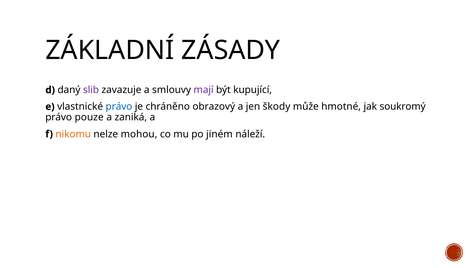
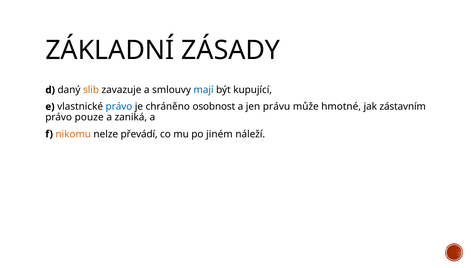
slib colour: purple -> orange (91, 90)
mají colour: purple -> blue (204, 90)
obrazový: obrazový -> osobnost (214, 107)
škody: škody -> právu (277, 107)
soukromý: soukromý -> zástavním (403, 107)
mohou: mohou -> převádí (139, 134)
